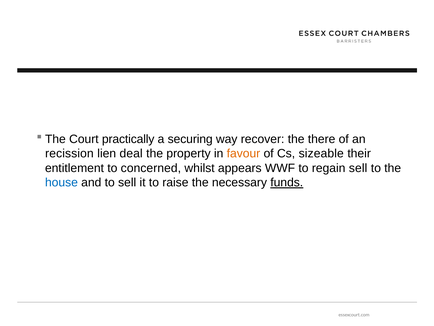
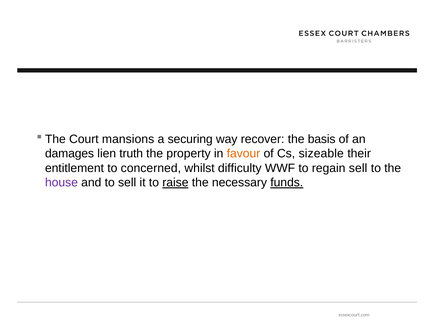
practically: practically -> mansions (128, 139)
there: there -> basis (322, 139)
recission: recission -> damages (70, 153)
deal: deal -> truth (131, 153)
appears: appears -> difficulty (240, 168)
house colour: blue -> purple (61, 182)
raise underline: none -> present (175, 182)
